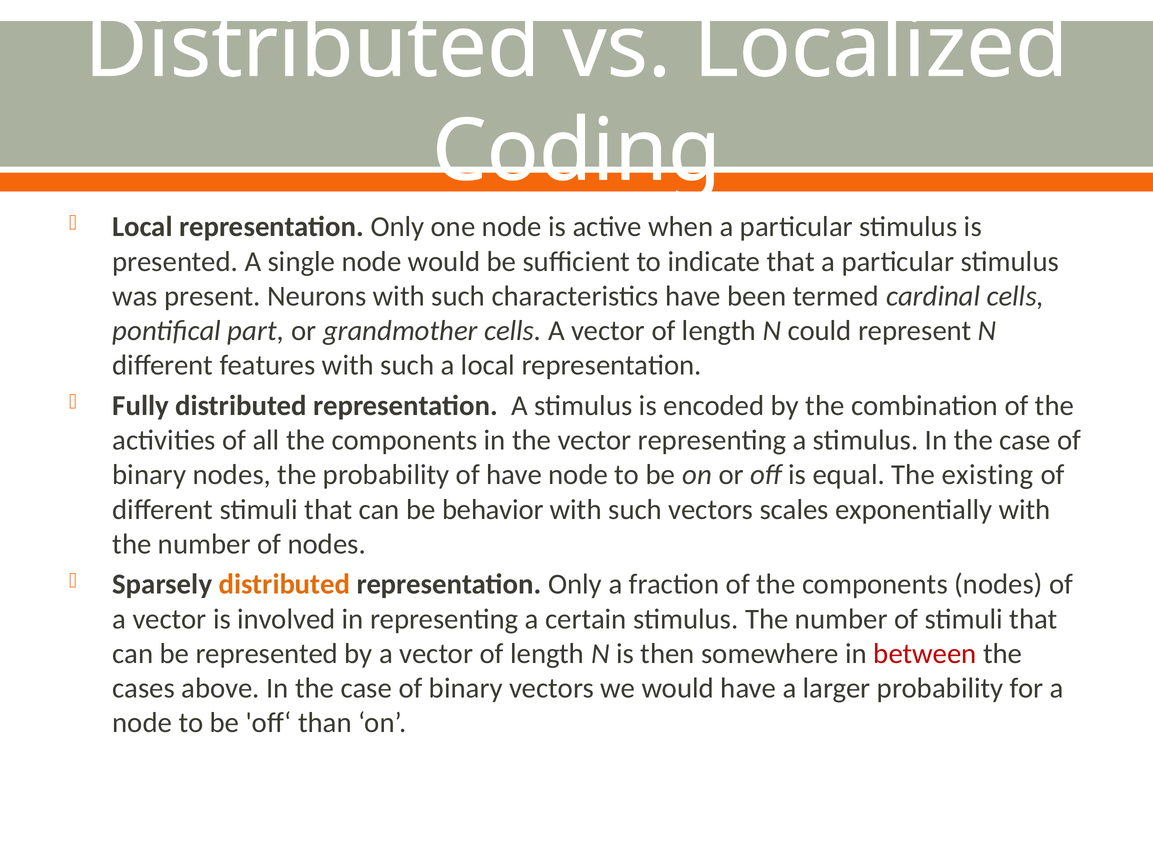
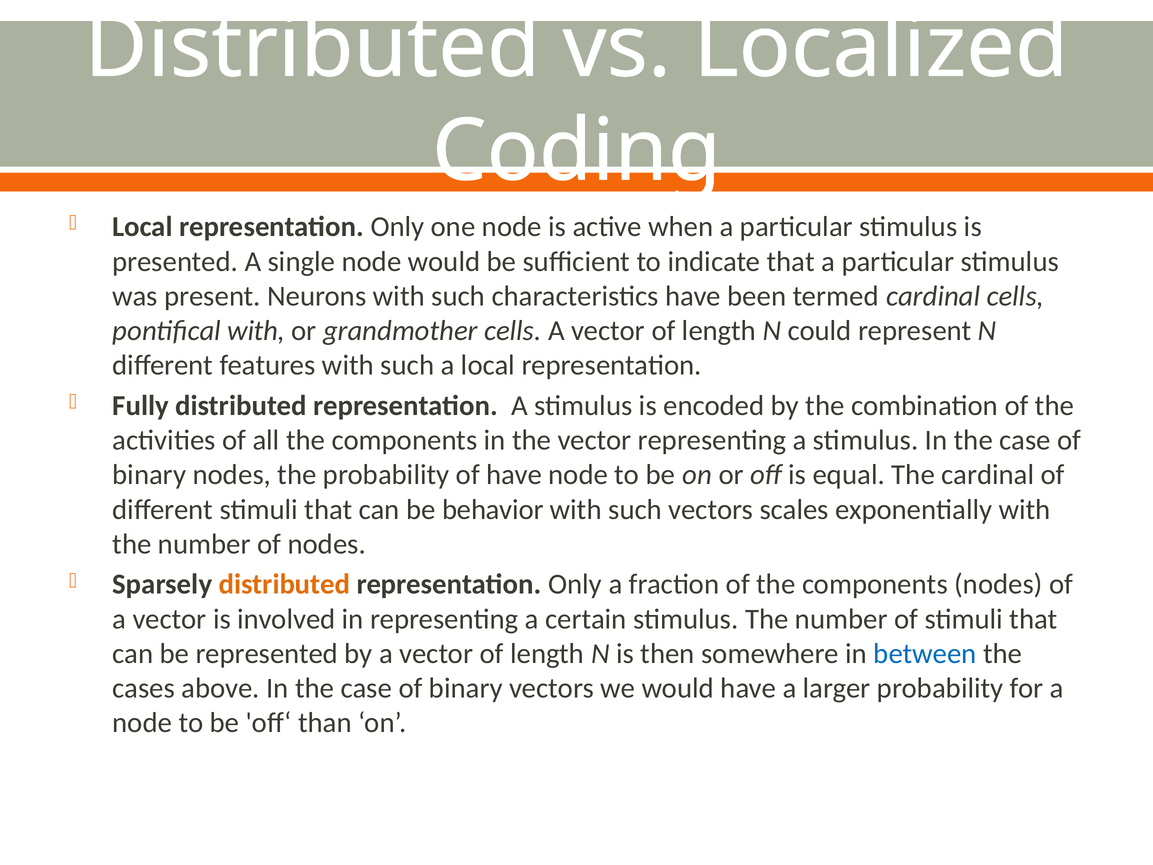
pontifical part: part -> with (256, 331)
The existing: existing -> cardinal (988, 475)
between colour: red -> blue (925, 653)
